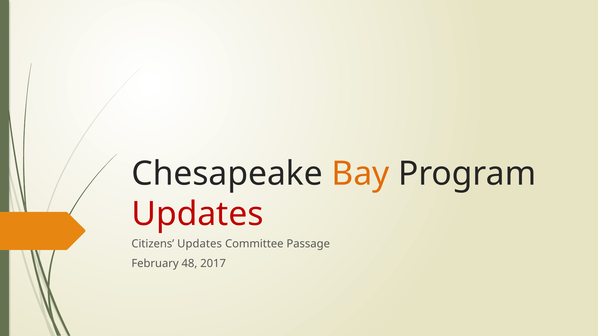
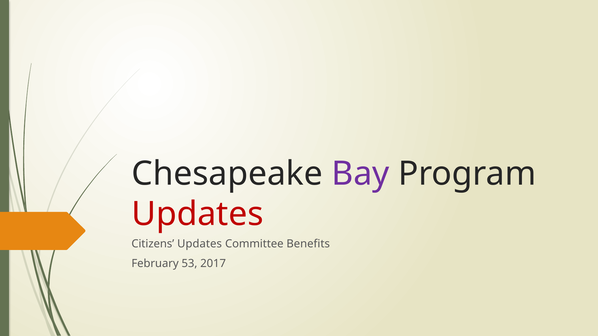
Bay colour: orange -> purple (360, 174)
Passage: Passage -> Benefits (308, 244)
48: 48 -> 53 (189, 264)
